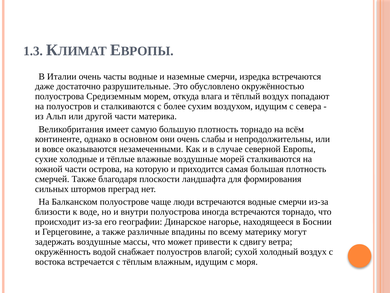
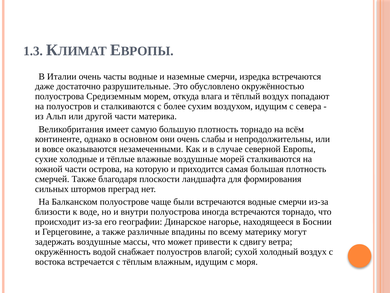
люди: люди -> были (184, 202)
